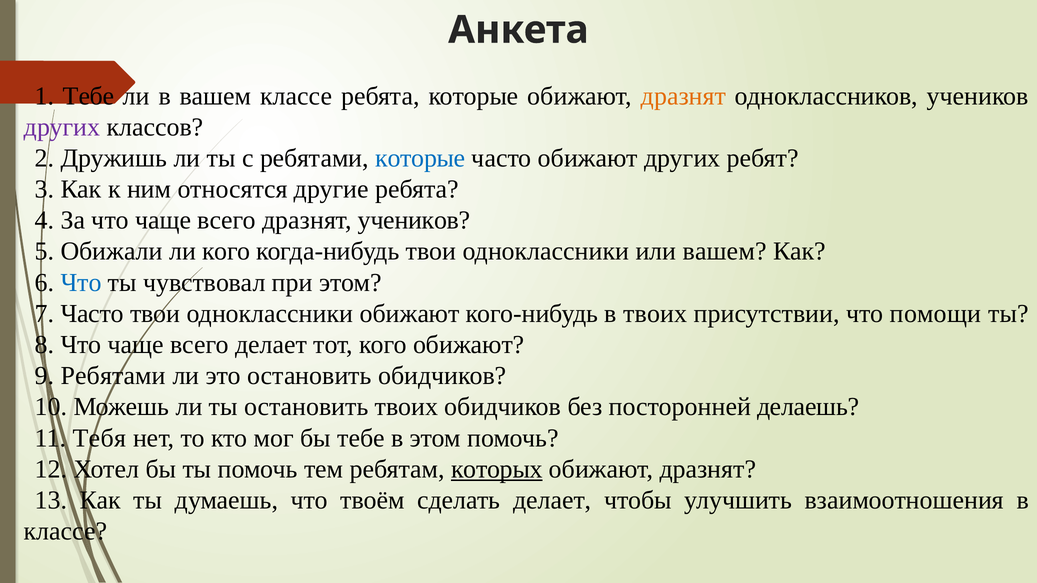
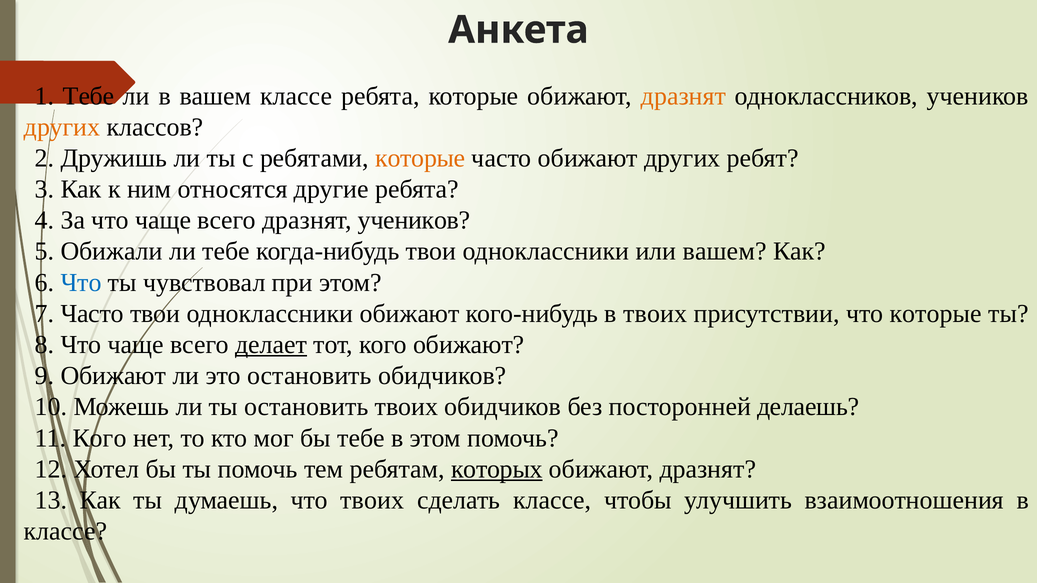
других colour: purple -> orange (62, 127)
которые colour: blue -> orange (420, 158)
ли кого: кого -> тебе (226, 252)
что помощи: помощи -> которые (936, 314)
делает underline: none -> present (271, 345)
9 Ребятами: Ребятами -> Обижают (113, 376)
11 Тебя: Тебя -> Кого (100, 438)
что твоём: твоём -> твоих (372, 500)
сделать делает: делает -> классе (552, 500)
